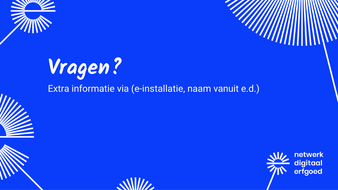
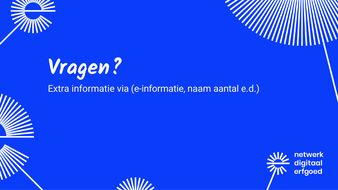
e-installatie: e-installatie -> e-informatie (158, 89)
vanuit: vanuit -> aantal (226, 89)
